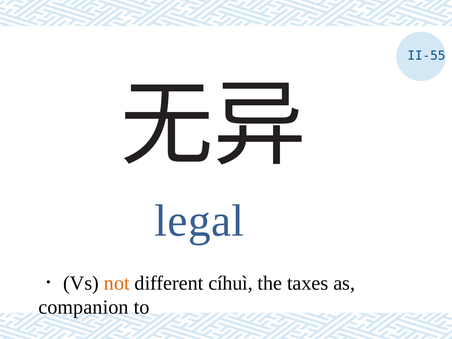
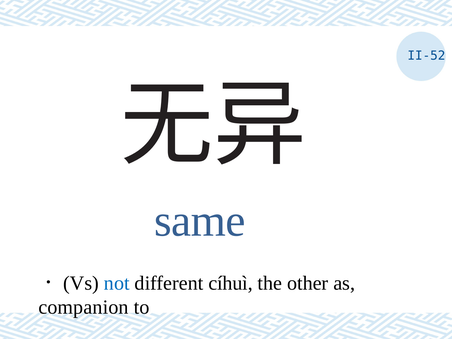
II-55: II-55 -> II-52 (426, 56)
legal: legal -> same (200, 221)
not colour: orange -> blue (117, 283)
taxes: taxes -> other (308, 283)
